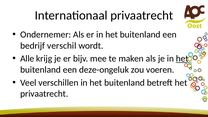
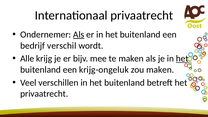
Als underline: none -> present (79, 35)
deze-ongeluk: deze-ongeluk -> krijg-ongeluk (104, 70)
zou voeren: voeren -> maken (160, 70)
